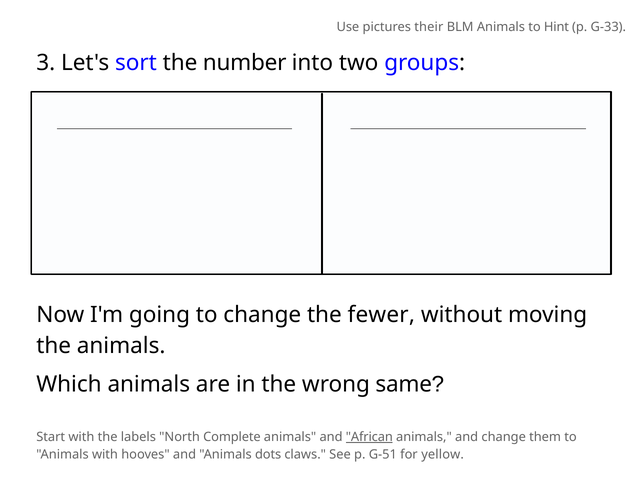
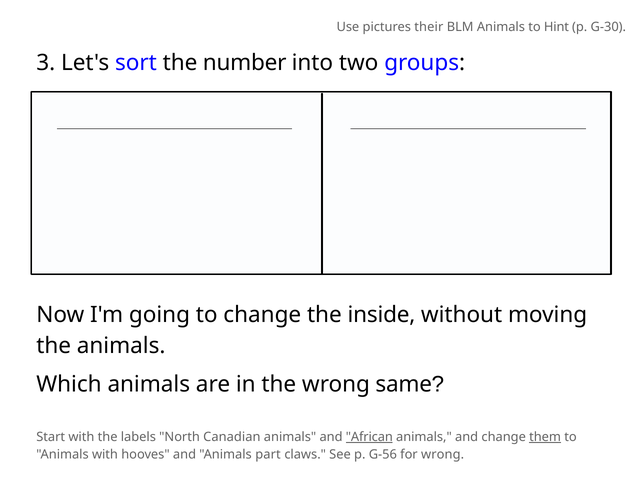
G-33: G-33 -> G-30 (608, 27)
fewer: fewer -> inside (381, 315)
Complete: Complete -> Canadian (232, 437)
them underline: none -> present (545, 437)
dots: dots -> part (268, 455)
G-51: G-51 -> G-56 (383, 455)
for yellow: yellow -> wrong (443, 455)
